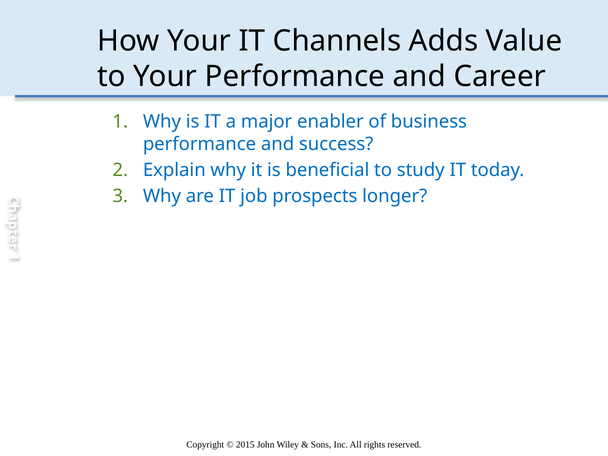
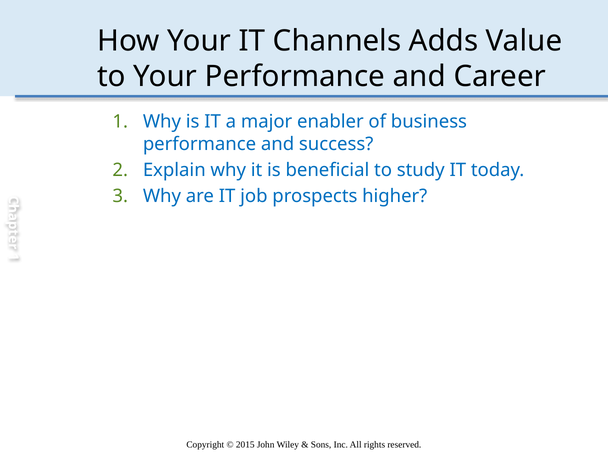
longer: longer -> higher (395, 196)
